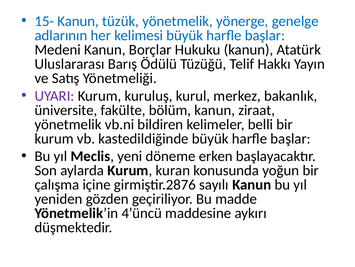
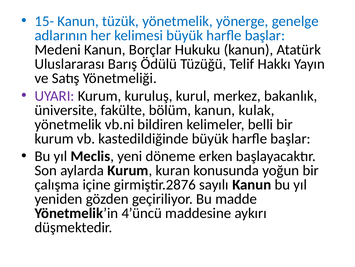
ziraat: ziraat -> kulak (257, 110)
